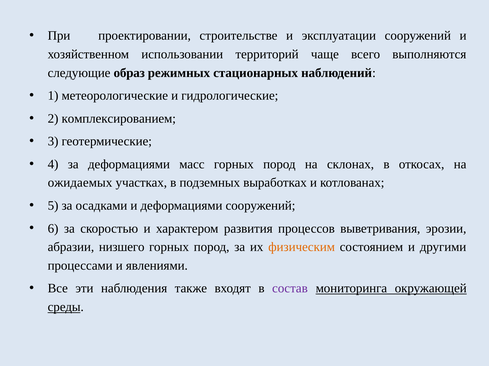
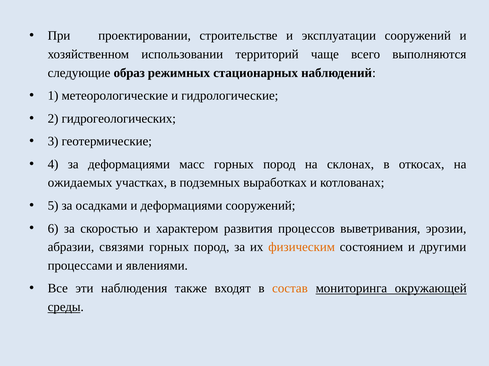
комплексированием: комплексированием -> гидрогеологических (119, 119)
низшего: низшего -> связями (122, 248)
состав colour: purple -> orange (290, 289)
